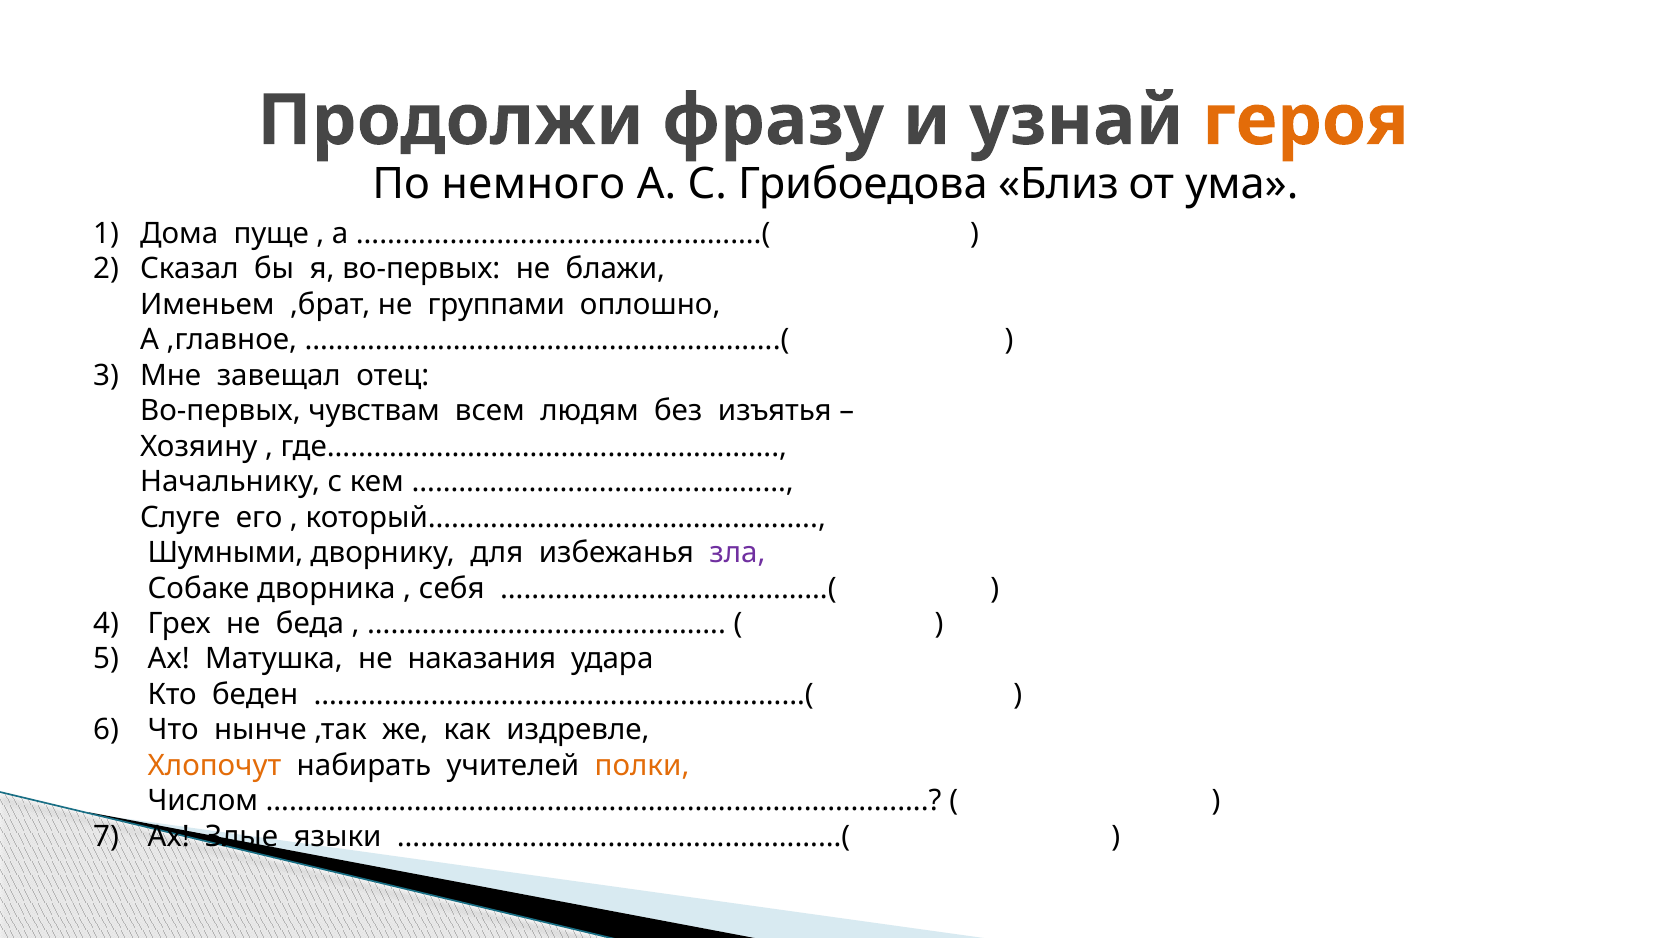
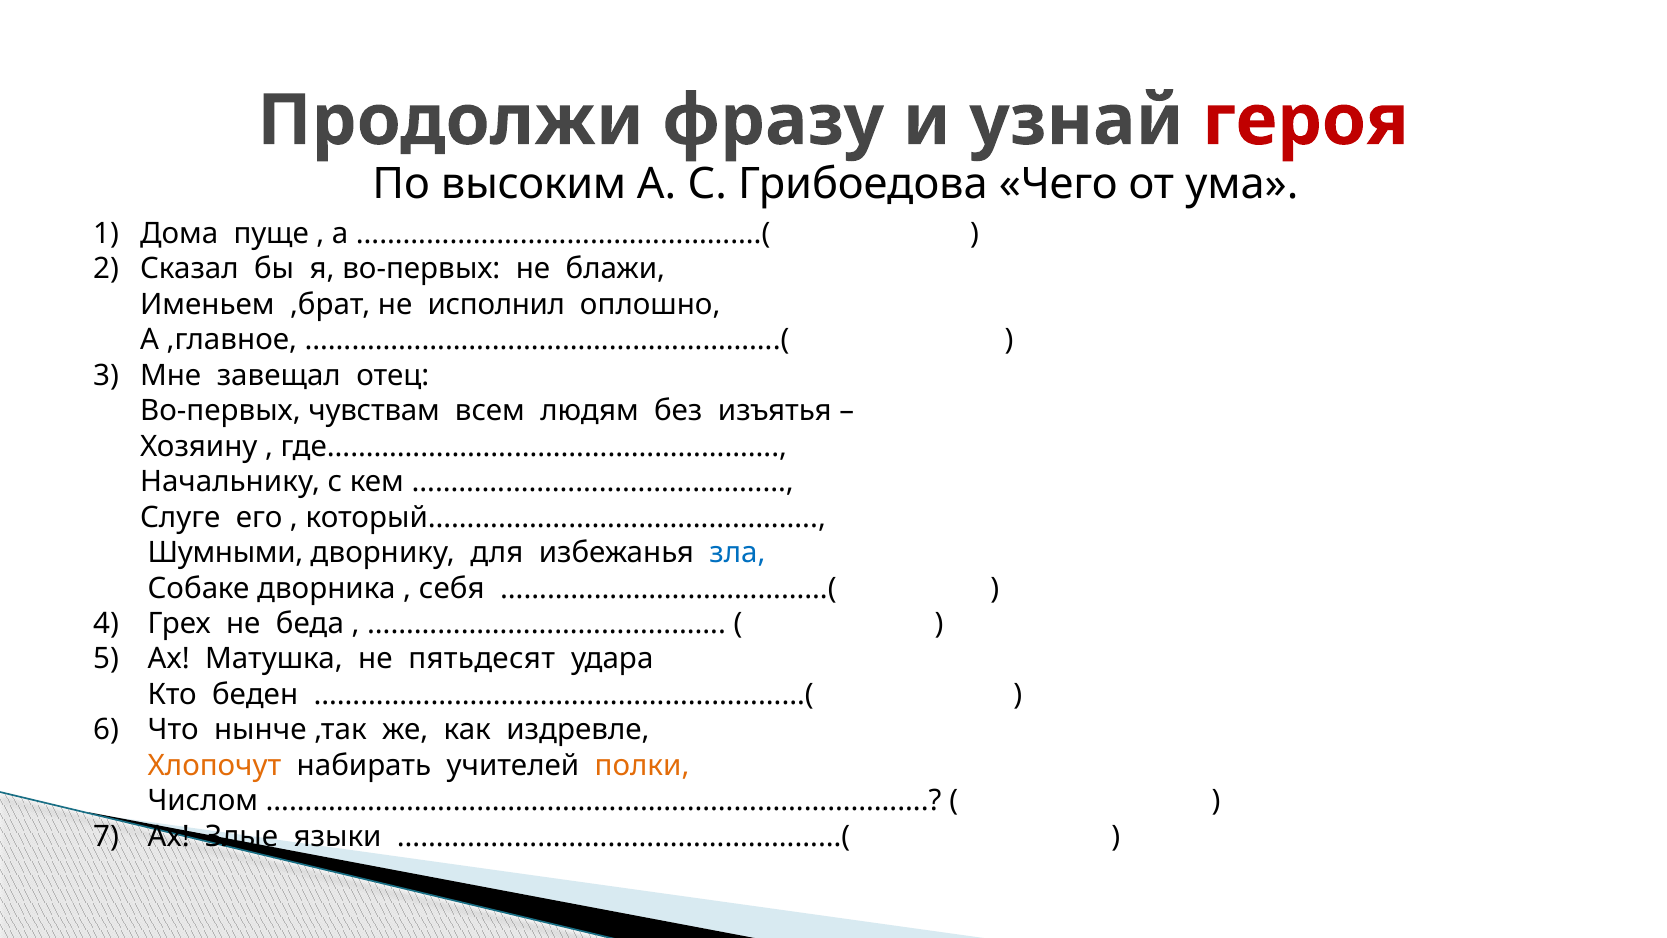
героя colour: orange -> red (1305, 121)
немного: немного -> высоким (534, 184)
Близ: Близ -> Чего (1058, 184)
группами: группами -> исполнил (496, 305)
зла colour: purple -> blue (737, 553)
наказания: наказания -> пятьдесят (482, 659)
